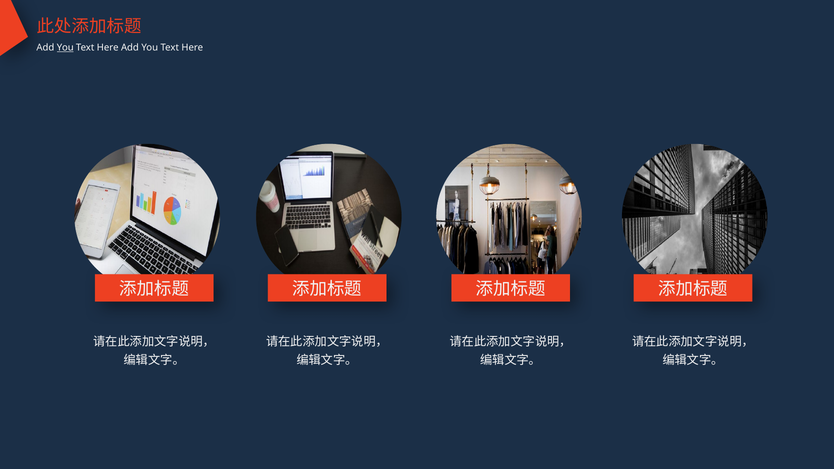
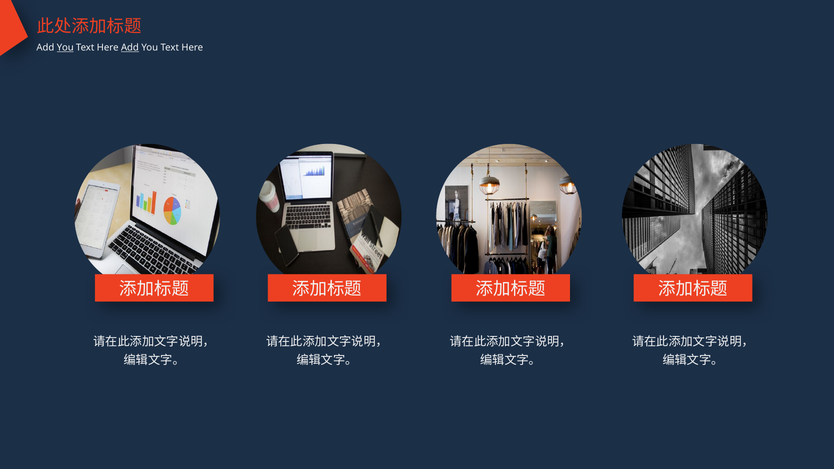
Add underline: none -> present (130, 48)
